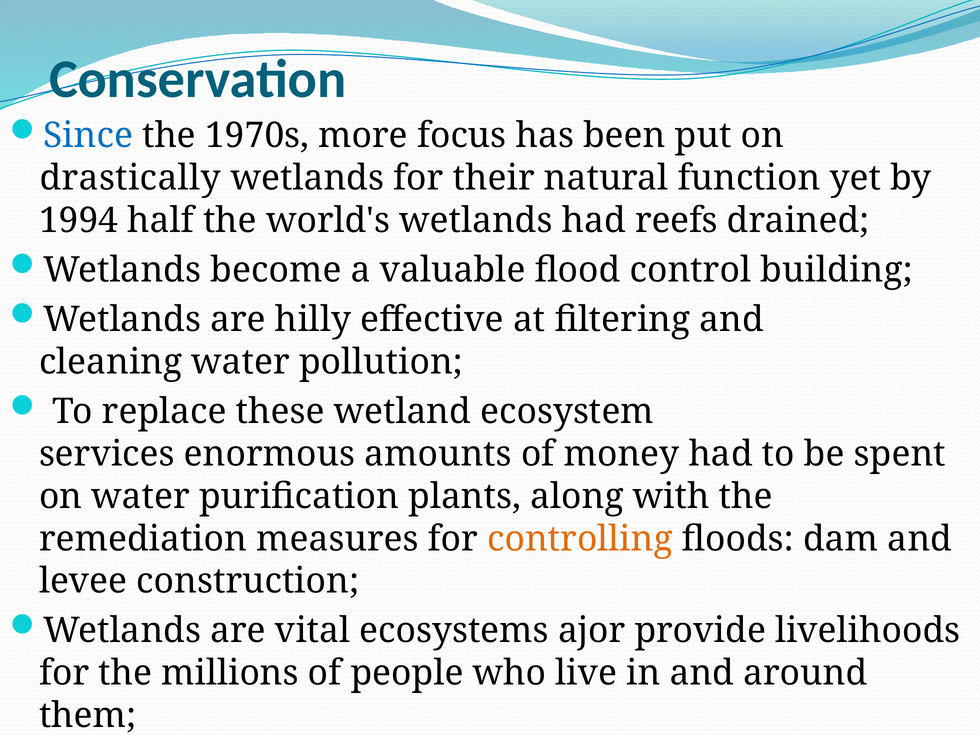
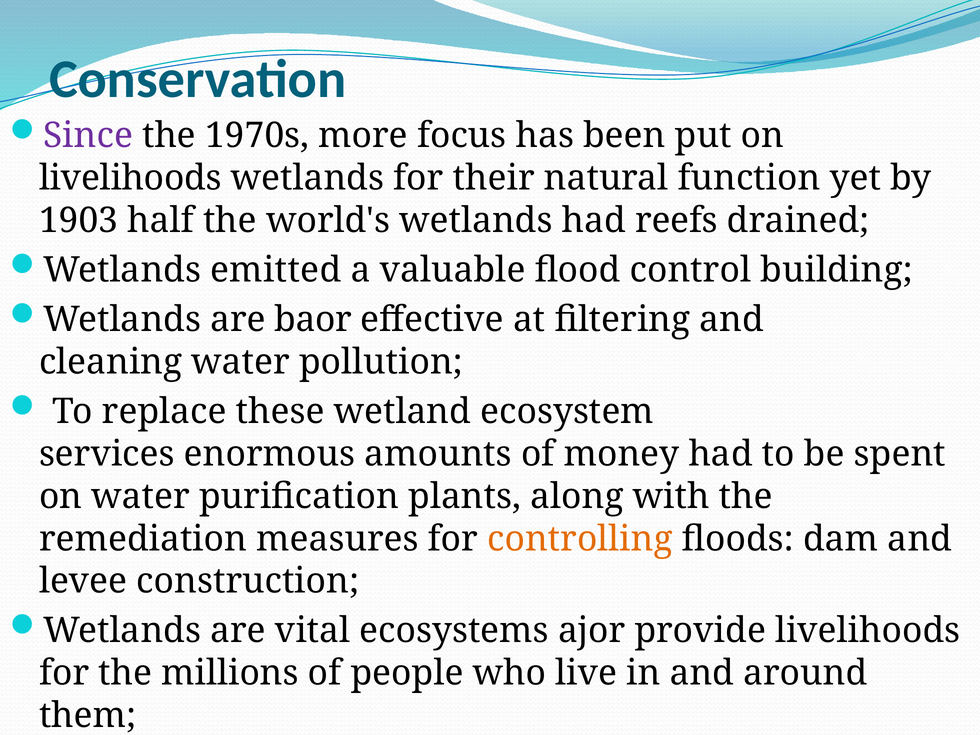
Since colour: blue -> purple (88, 136)
drastically: drastically -> livelihoods (130, 178)
1994: 1994 -> 1903 (79, 221)
become: become -> emitted (276, 270)
hilly: hilly -> baor (313, 320)
